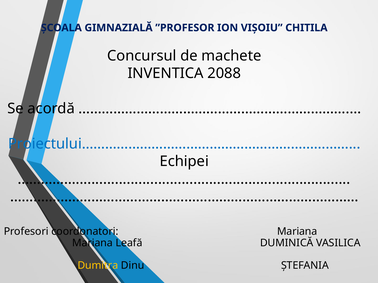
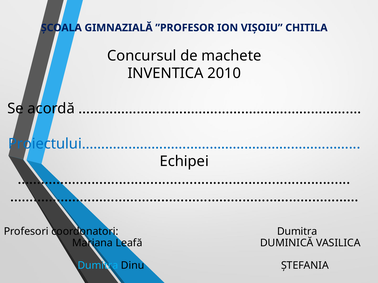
2088: 2088 -> 2010 (224, 73)
coordonatori Mariana: Mariana -> Dumitra (297, 232)
Dumitra colour: yellow -> light blue (98, 266)
